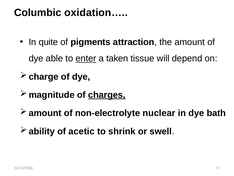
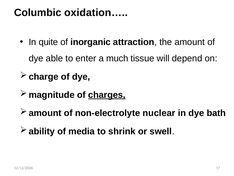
pigments: pigments -> inorganic (91, 42)
enter underline: present -> none (86, 58)
taken: taken -> much (117, 58)
acetic: acetic -> media (82, 131)
